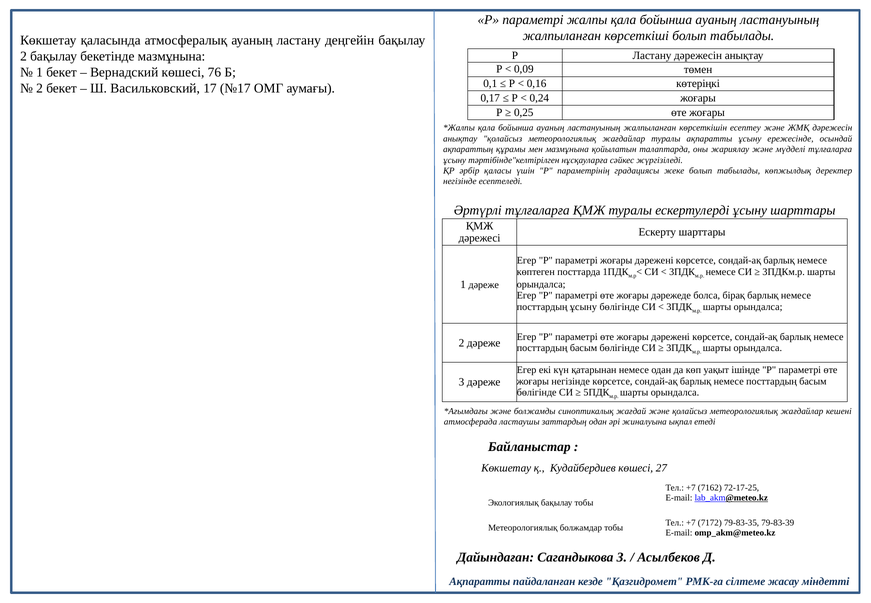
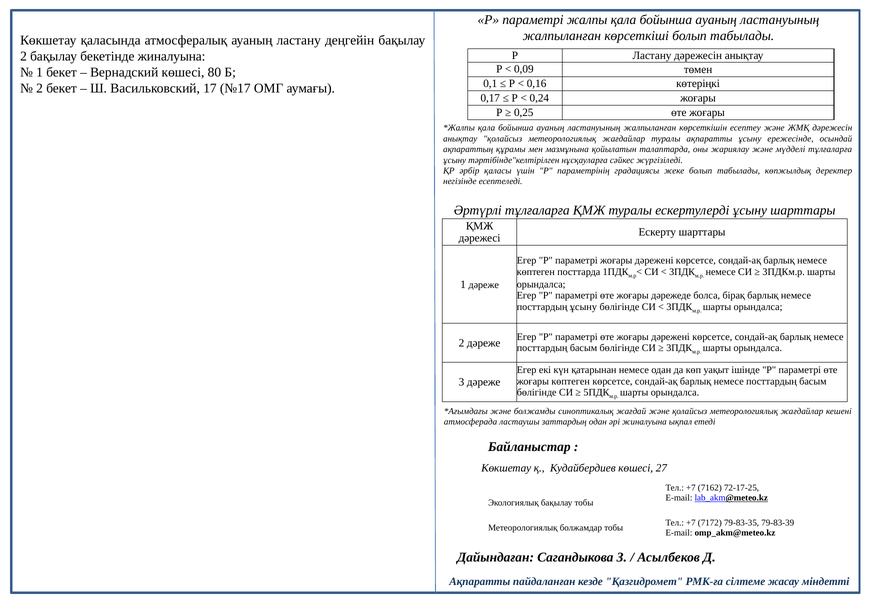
бекетінде мазмұнына: мазмұнына -> жиналуына (172, 56)
76: 76 -> 80 (214, 72)
жоғары негізінде: негізінде -> көптеген (571, 381)
